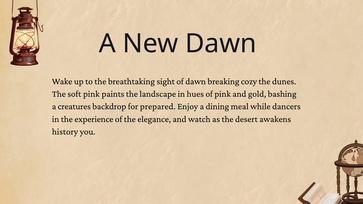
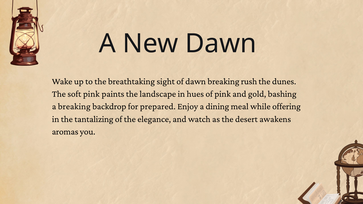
cozy: cozy -> rush (249, 81)
a creatures: creatures -> breaking (74, 107)
dancers: dancers -> offering (286, 107)
experience: experience -> tantalizing (94, 119)
history: history -> aromas (65, 132)
